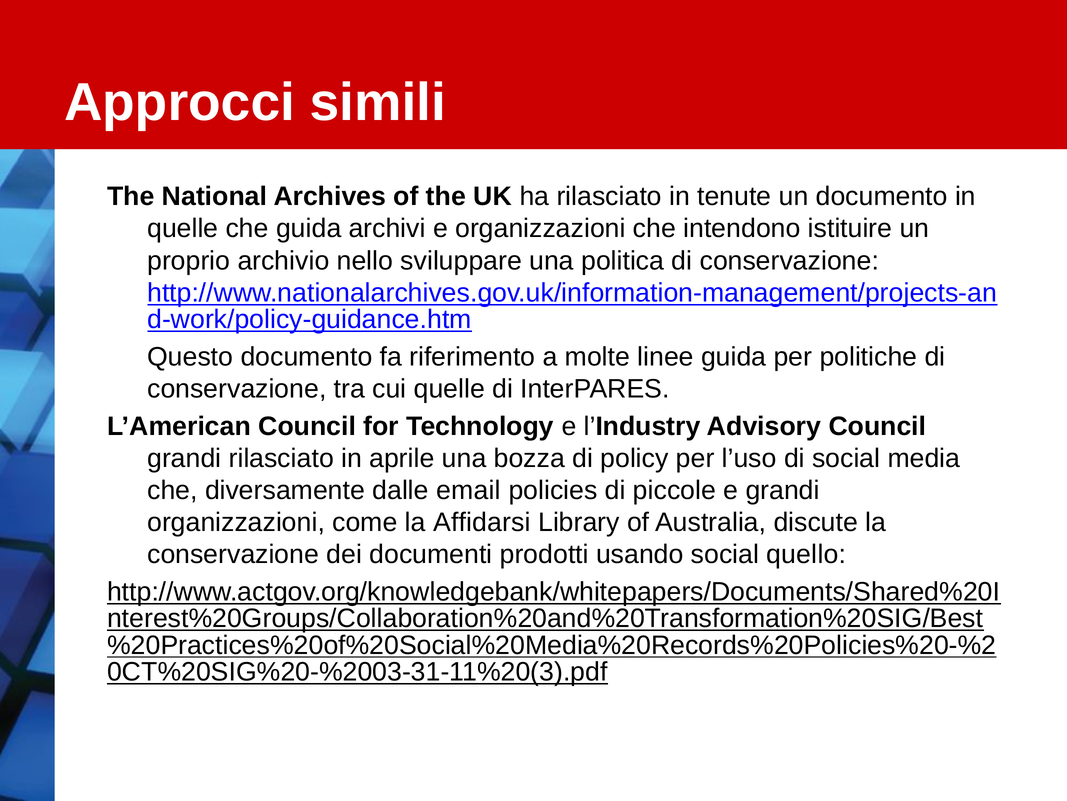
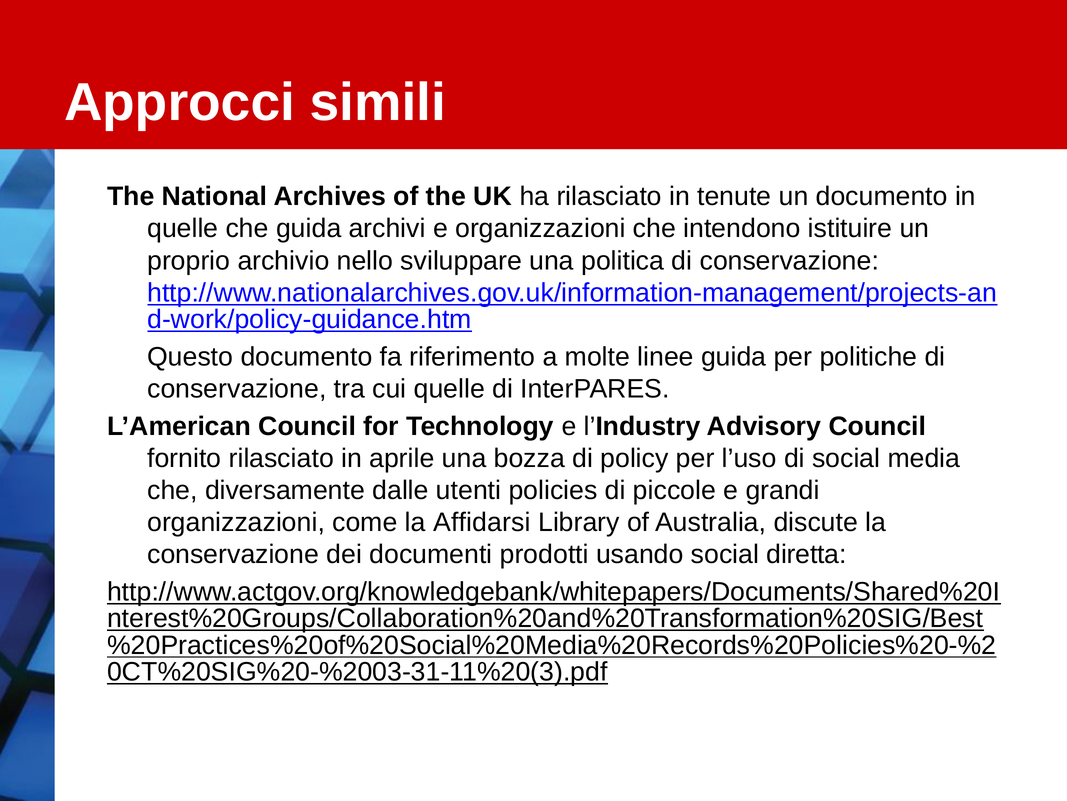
grandi: grandi -> fornito (184, 458)
email: email -> utenti (469, 490)
quello: quello -> diretta (806, 554)
